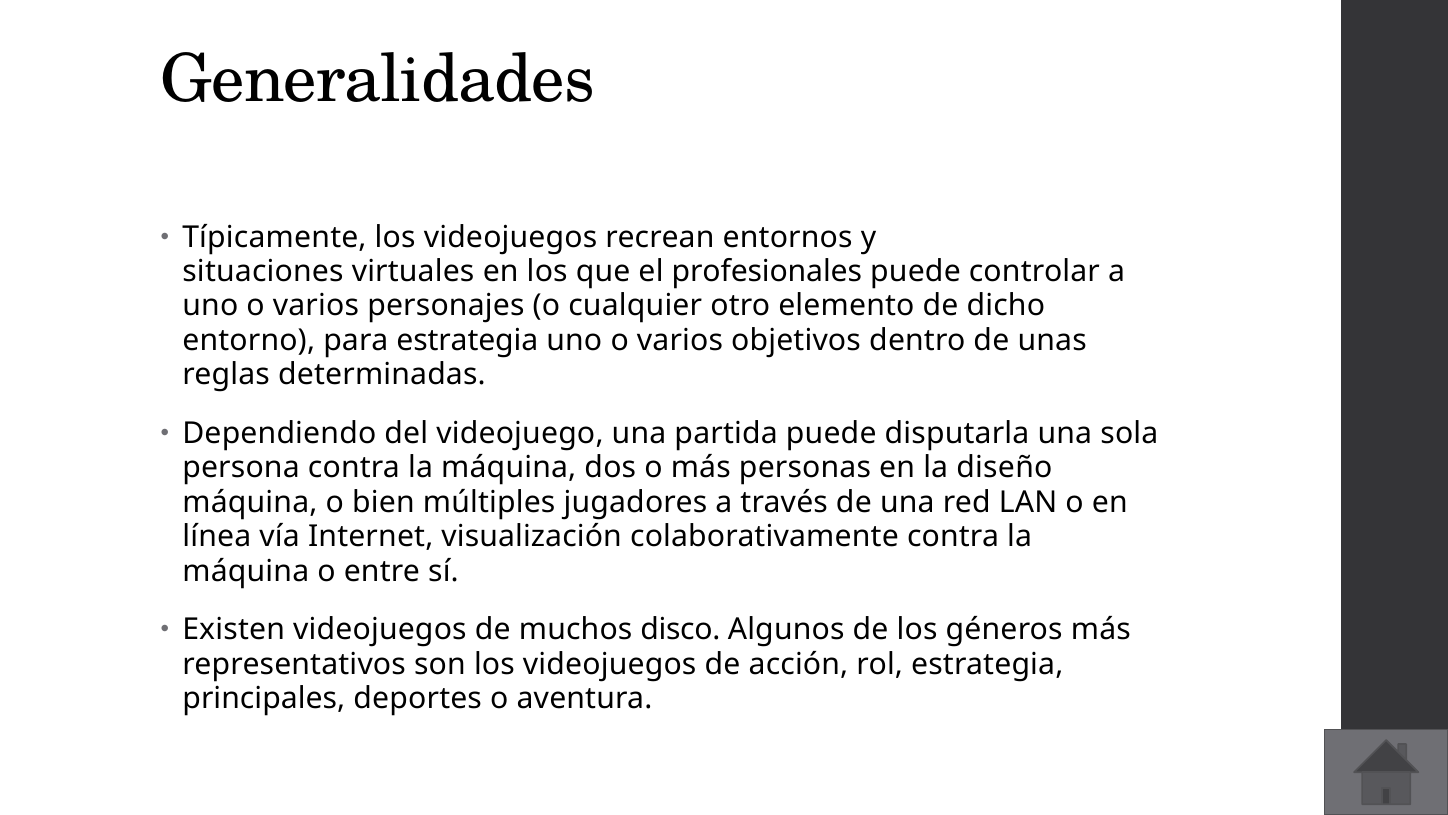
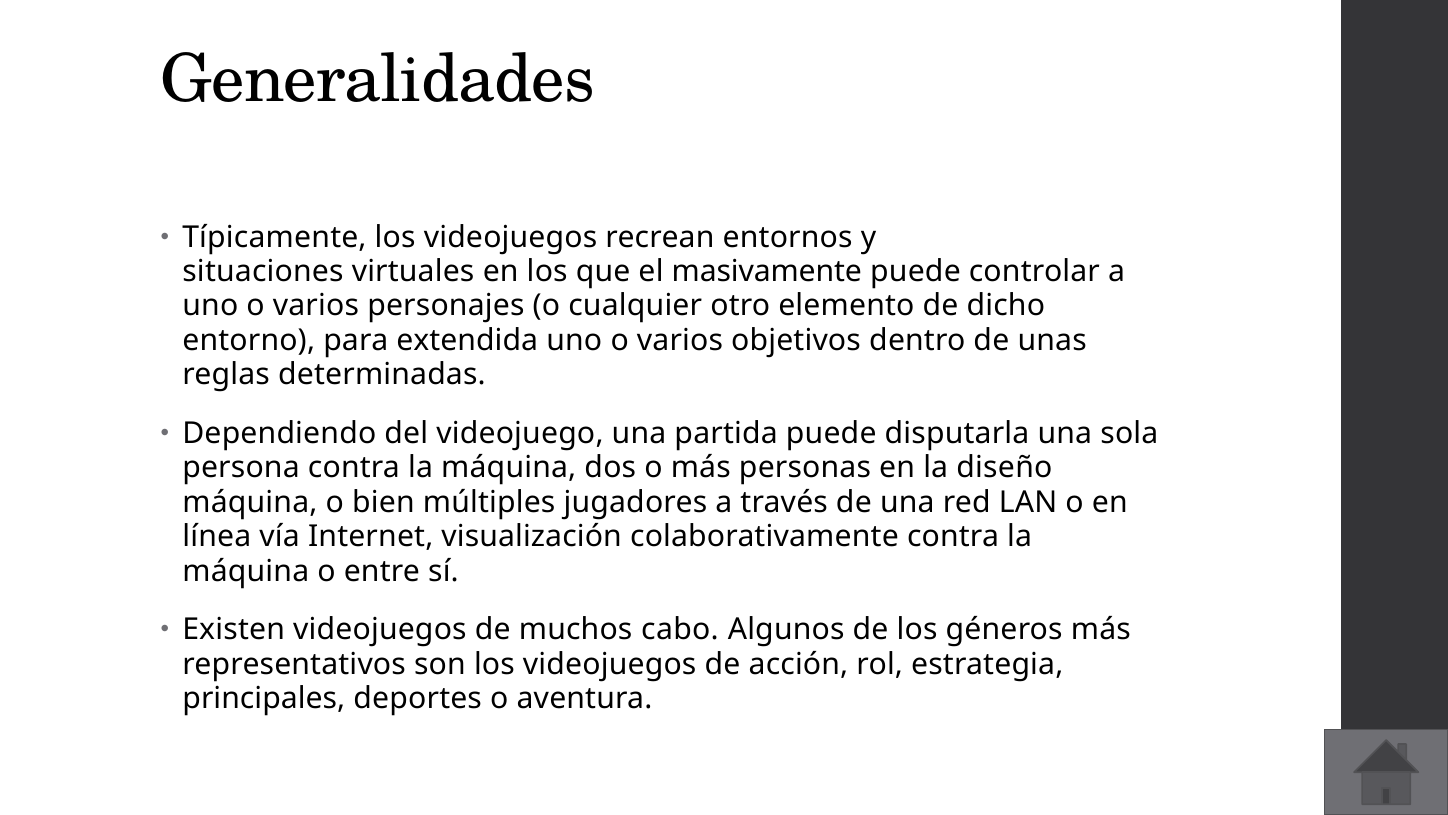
profesionales: profesionales -> masivamente (767, 271)
para estrategia: estrategia -> extendida (467, 340)
disco: disco -> cabo (680, 629)
